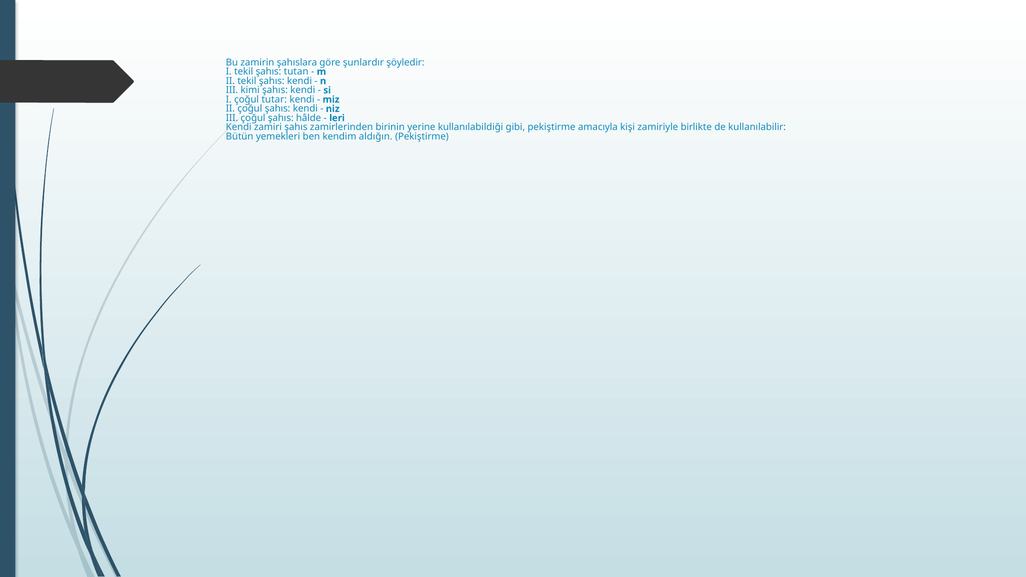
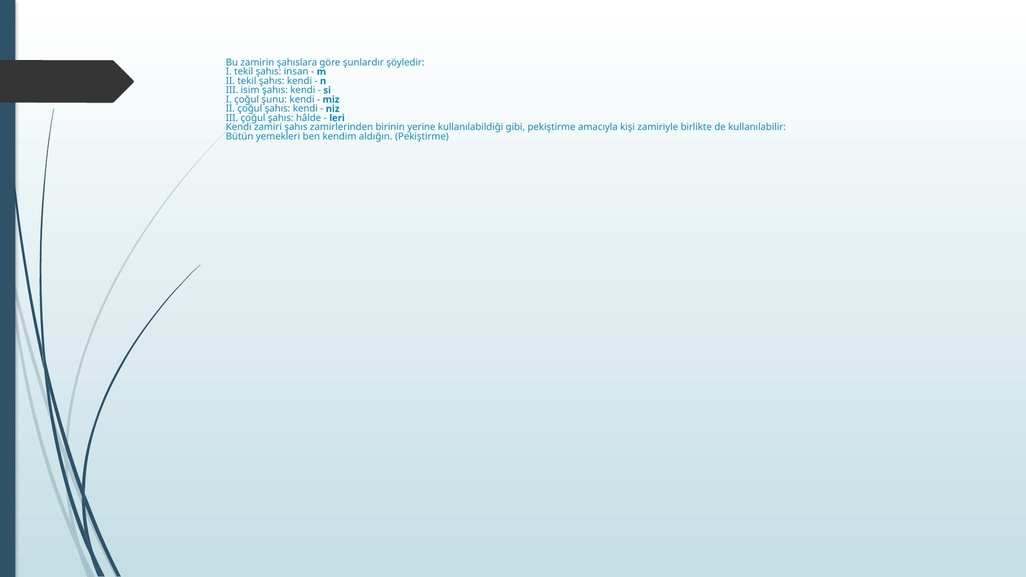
tutan: tutan -> insan (296, 72)
kimi: kimi -> isim (250, 90)
tutar: tutar -> şunu (274, 100)
